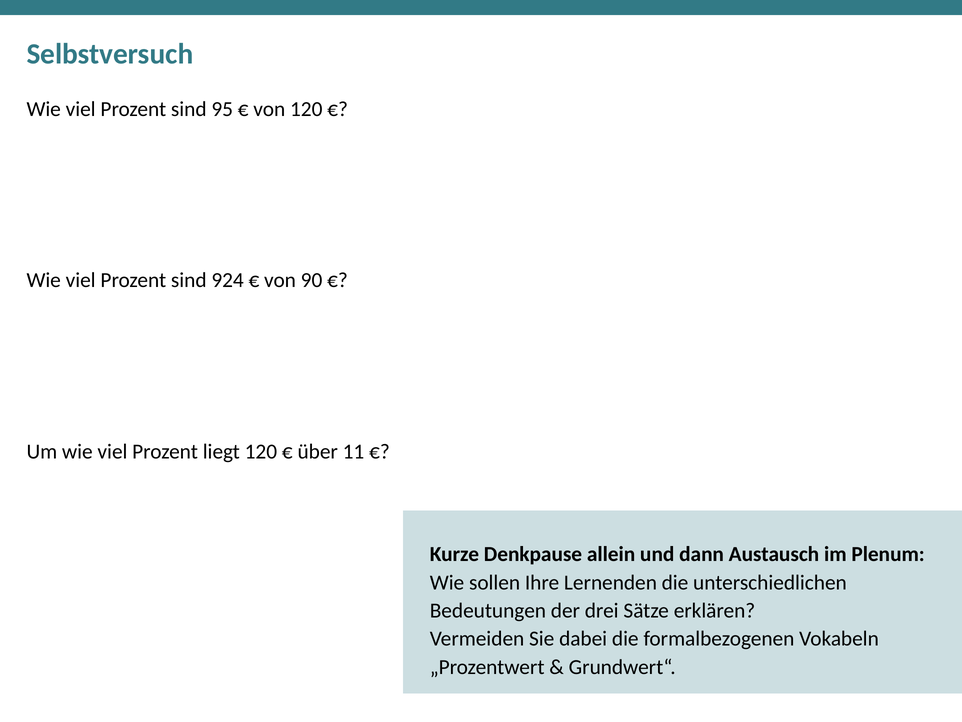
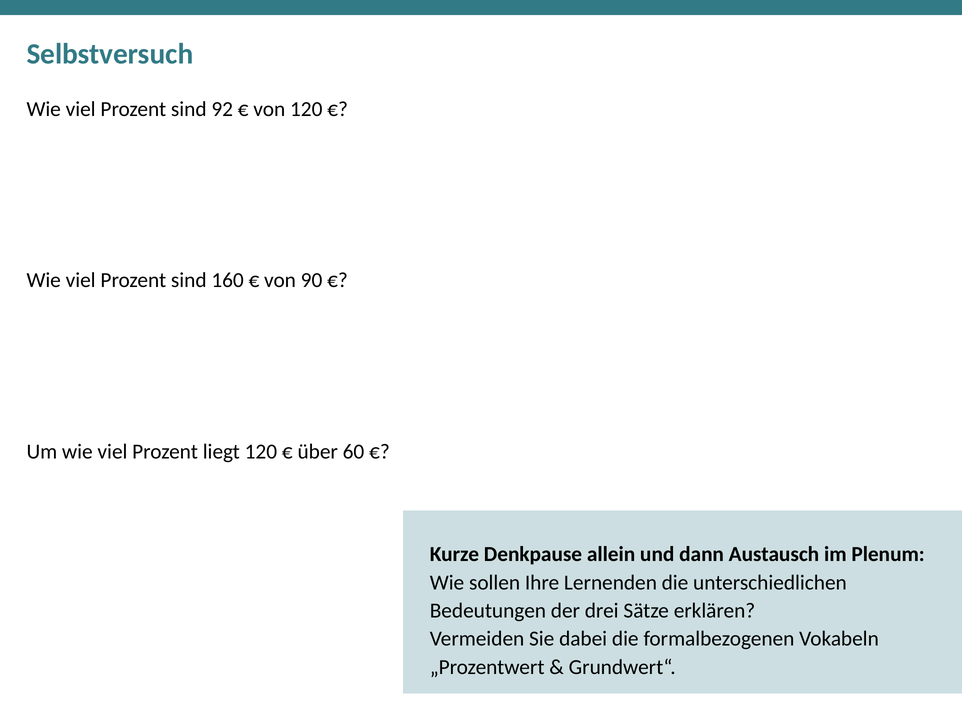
95: 95 -> 92 (222, 109)
924: 924 -> 160 (228, 280)
11: 11 -> 60 (353, 452)
